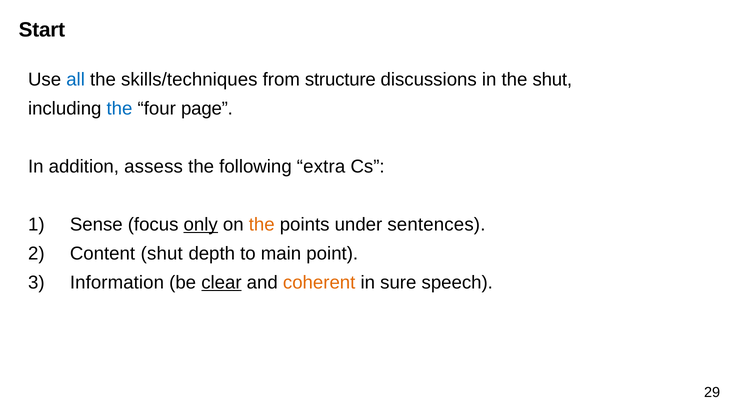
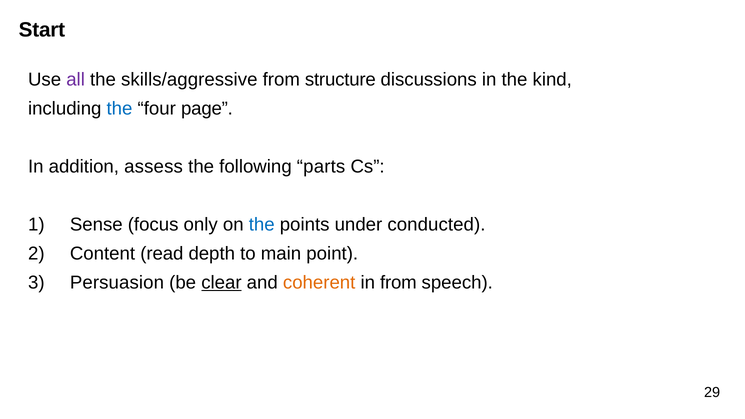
all colour: blue -> purple (76, 80)
skills/techniques: skills/techniques -> skills/aggressive (189, 80)
the shut: shut -> kind (552, 80)
extra: extra -> parts (321, 167)
only underline: present -> none (201, 225)
the colour: orange -> blue (262, 225)
sentences: sentences -> conducted (436, 225)
Content shut: shut -> read (162, 254)
Information: Information -> Persuasion (117, 283)
in sure: sure -> from (398, 283)
